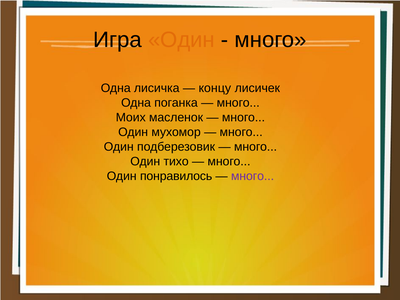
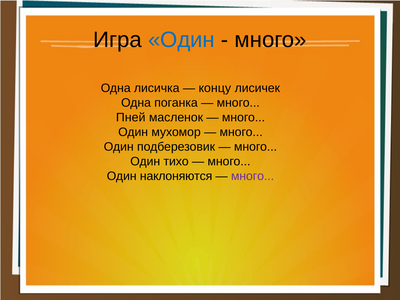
Один colour: orange -> blue (181, 40)
Моих: Моих -> Пней (131, 118)
понравилось: понравилось -> наклоняются (176, 176)
